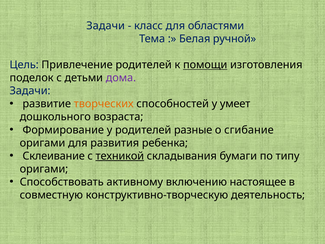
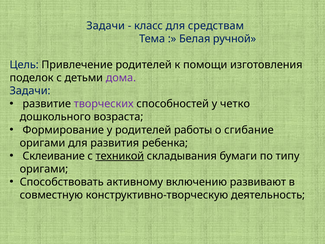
областями: областями -> средствам (216, 26)
помощи underline: present -> none (205, 65)
творческих colour: orange -> purple (104, 104)
умеет: умеет -> четко (235, 104)
разные: разные -> работы (193, 130)
настоящее: настоящее -> развивают (258, 182)
